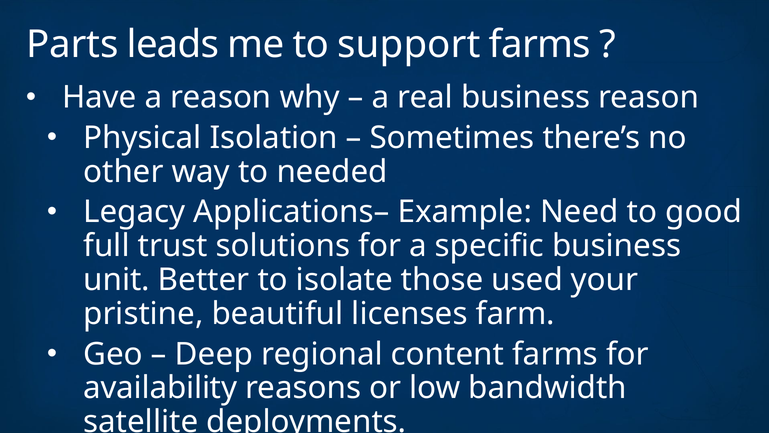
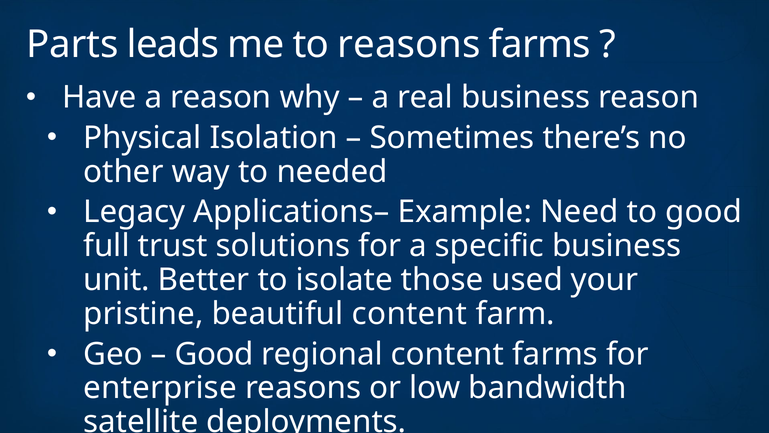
to support: support -> reasons (409, 44)
beautiful licenses: licenses -> content (409, 314)
Deep: Deep -> Good (214, 354)
availability: availability -> enterprise (160, 388)
